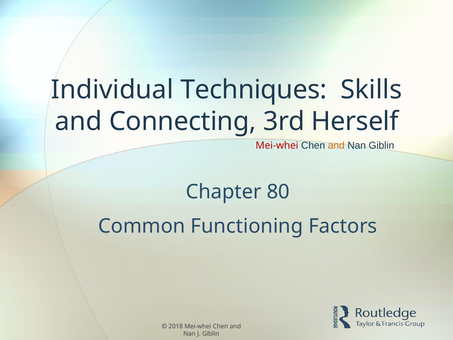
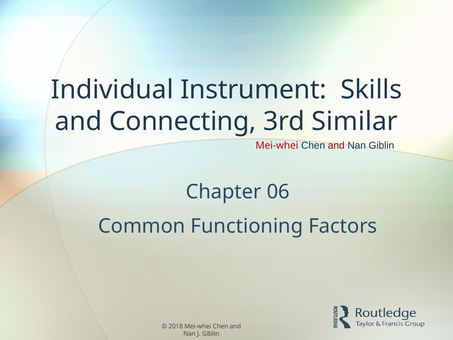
Techniques: Techniques -> Instrument (254, 90)
Herself: Herself -> Similar (355, 122)
and colour: orange -> red (336, 145)
80: 80 -> 06 (278, 192)
